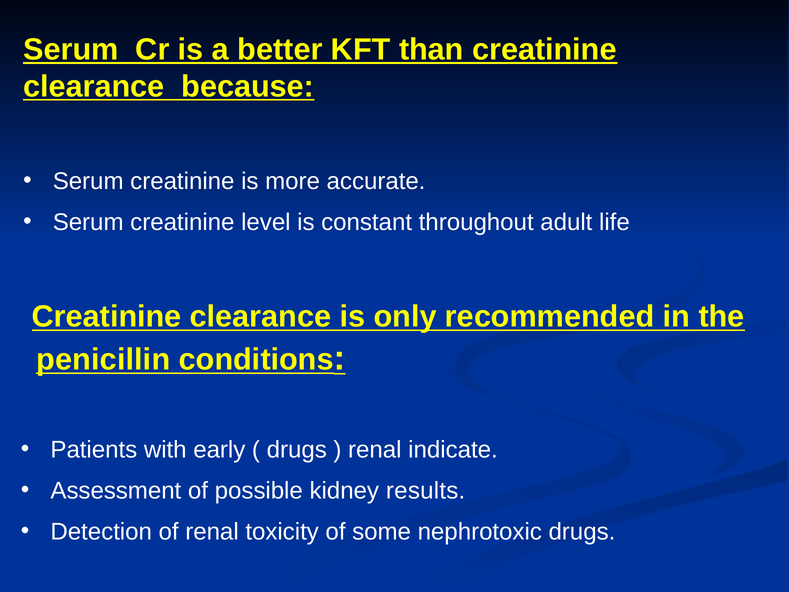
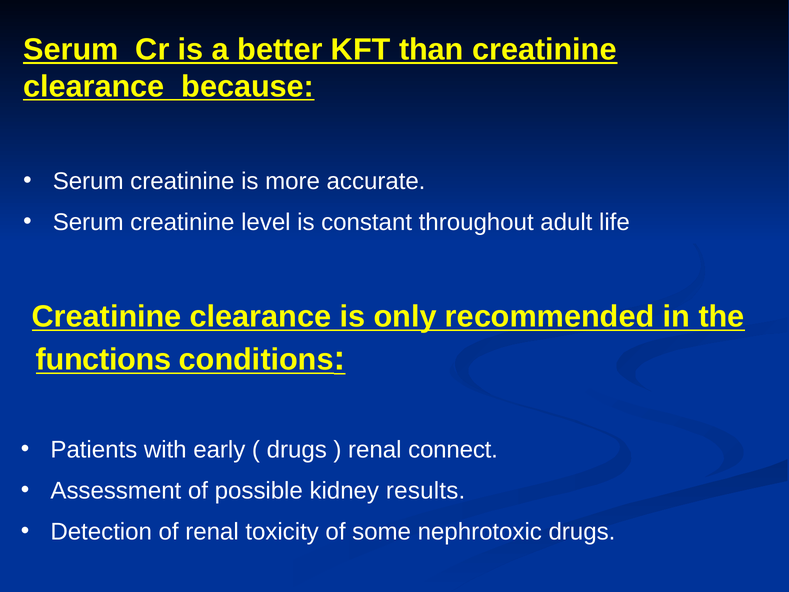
penicillin: penicillin -> functions (103, 360)
indicate: indicate -> connect (453, 450)
